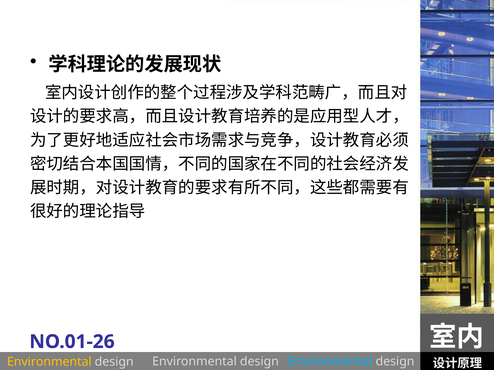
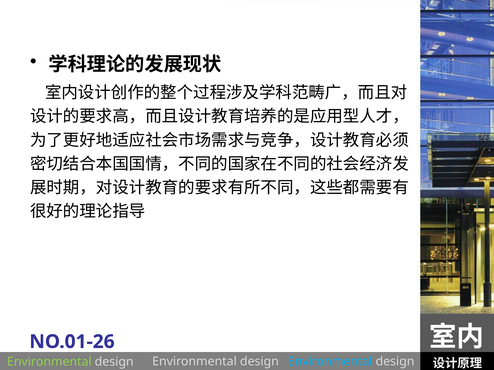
Environmental colour: yellow -> light green (49, 362)
